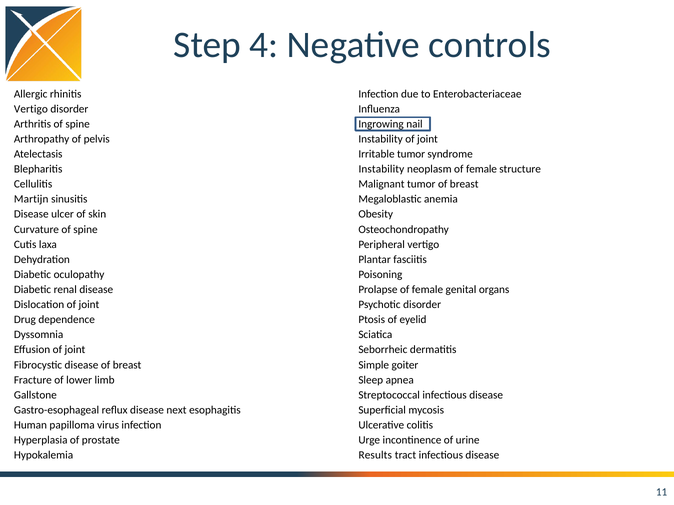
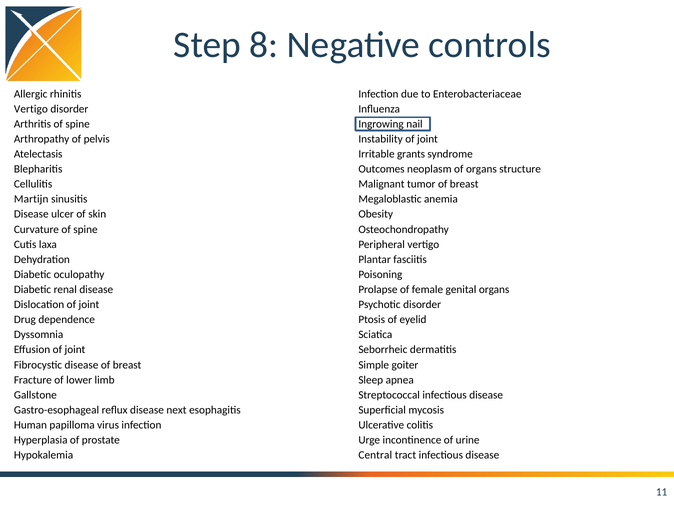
4: 4 -> 8 (264, 45)
Irritable tumor: tumor -> grants (411, 154)
Blepharitis Instability: Instability -> Outcomes (381, 169)
neoplasm of female: female -> organs (481, 169)
Results: Results -> Central (375, 456)
